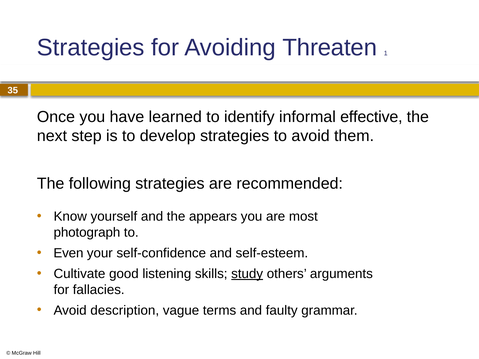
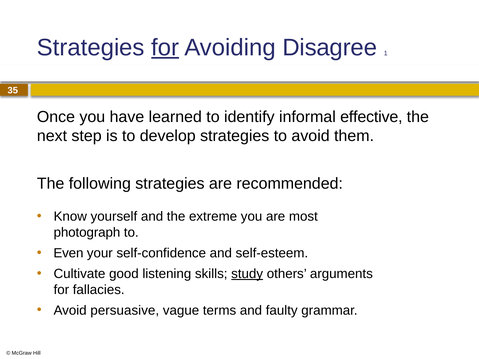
for underline: none -> present (165, 48)
Threaten: Threaten -> Disagree (330, 48)
appears: appears -> extreme (213, 217)
description: description -> persuasive (125, 311)
